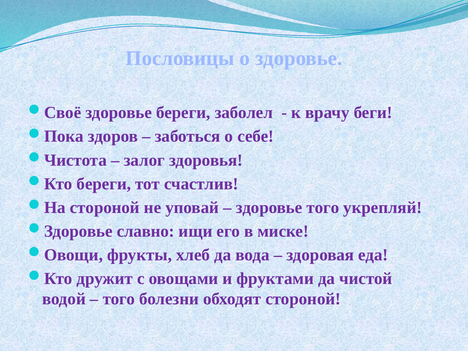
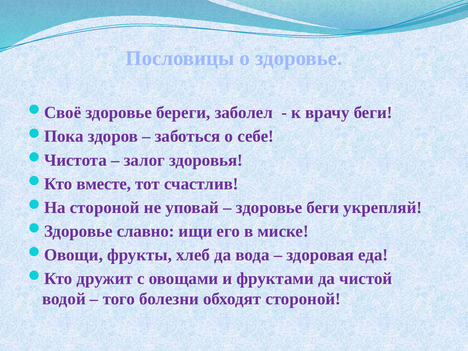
береги: береги -> вместе (104, 184)
здоровье того: того -> беги (323, 207)
